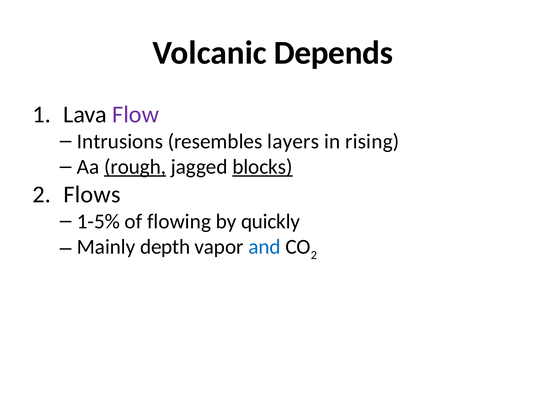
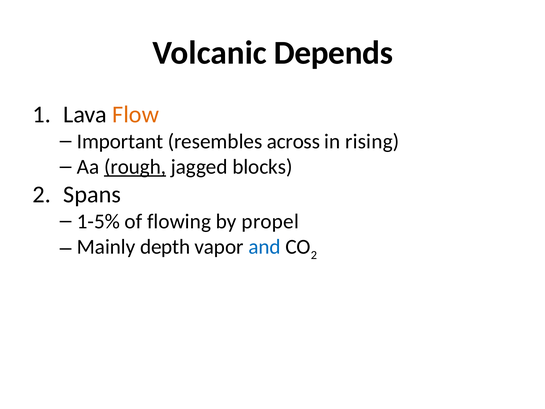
Flow colour: purple -> orange (136, 114)
Intrusions: Intrusions -> Important (120, 141)
layers: layers -> across (293, 141)
blocks underline: present -> none (262, 167)
Flows: Flows -> Spans (92, 194)
quickly: quickly -> propel (270, 221)
